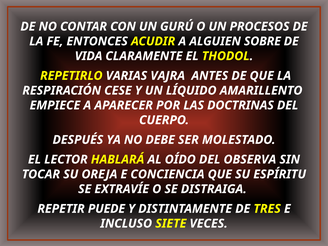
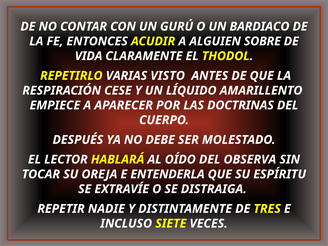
PROCESOS: PROCESOS -> BARDIACO (259, 27)
VAJRA: VAJRA -> VISTO (168, 76)
CONCIENCIA: CONCIENCIA -> ENTENDERLA (168, 174)
PUEDE: PUEDE -> NADIE (106, 209)
